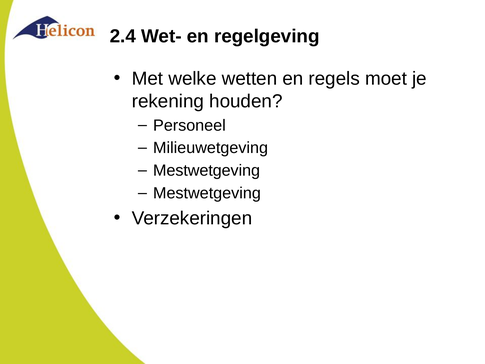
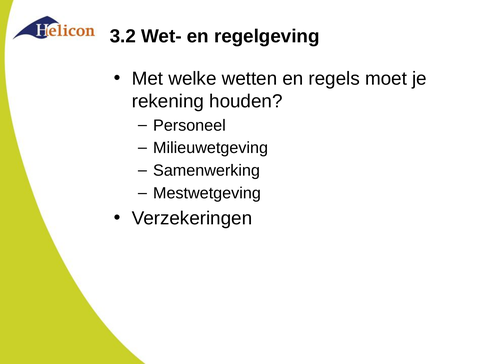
2.4: 2.4 -> 3.2 (123, 36)
Mestwetgeving: Mestwetgeving -> Samenwerking (207, 171)
